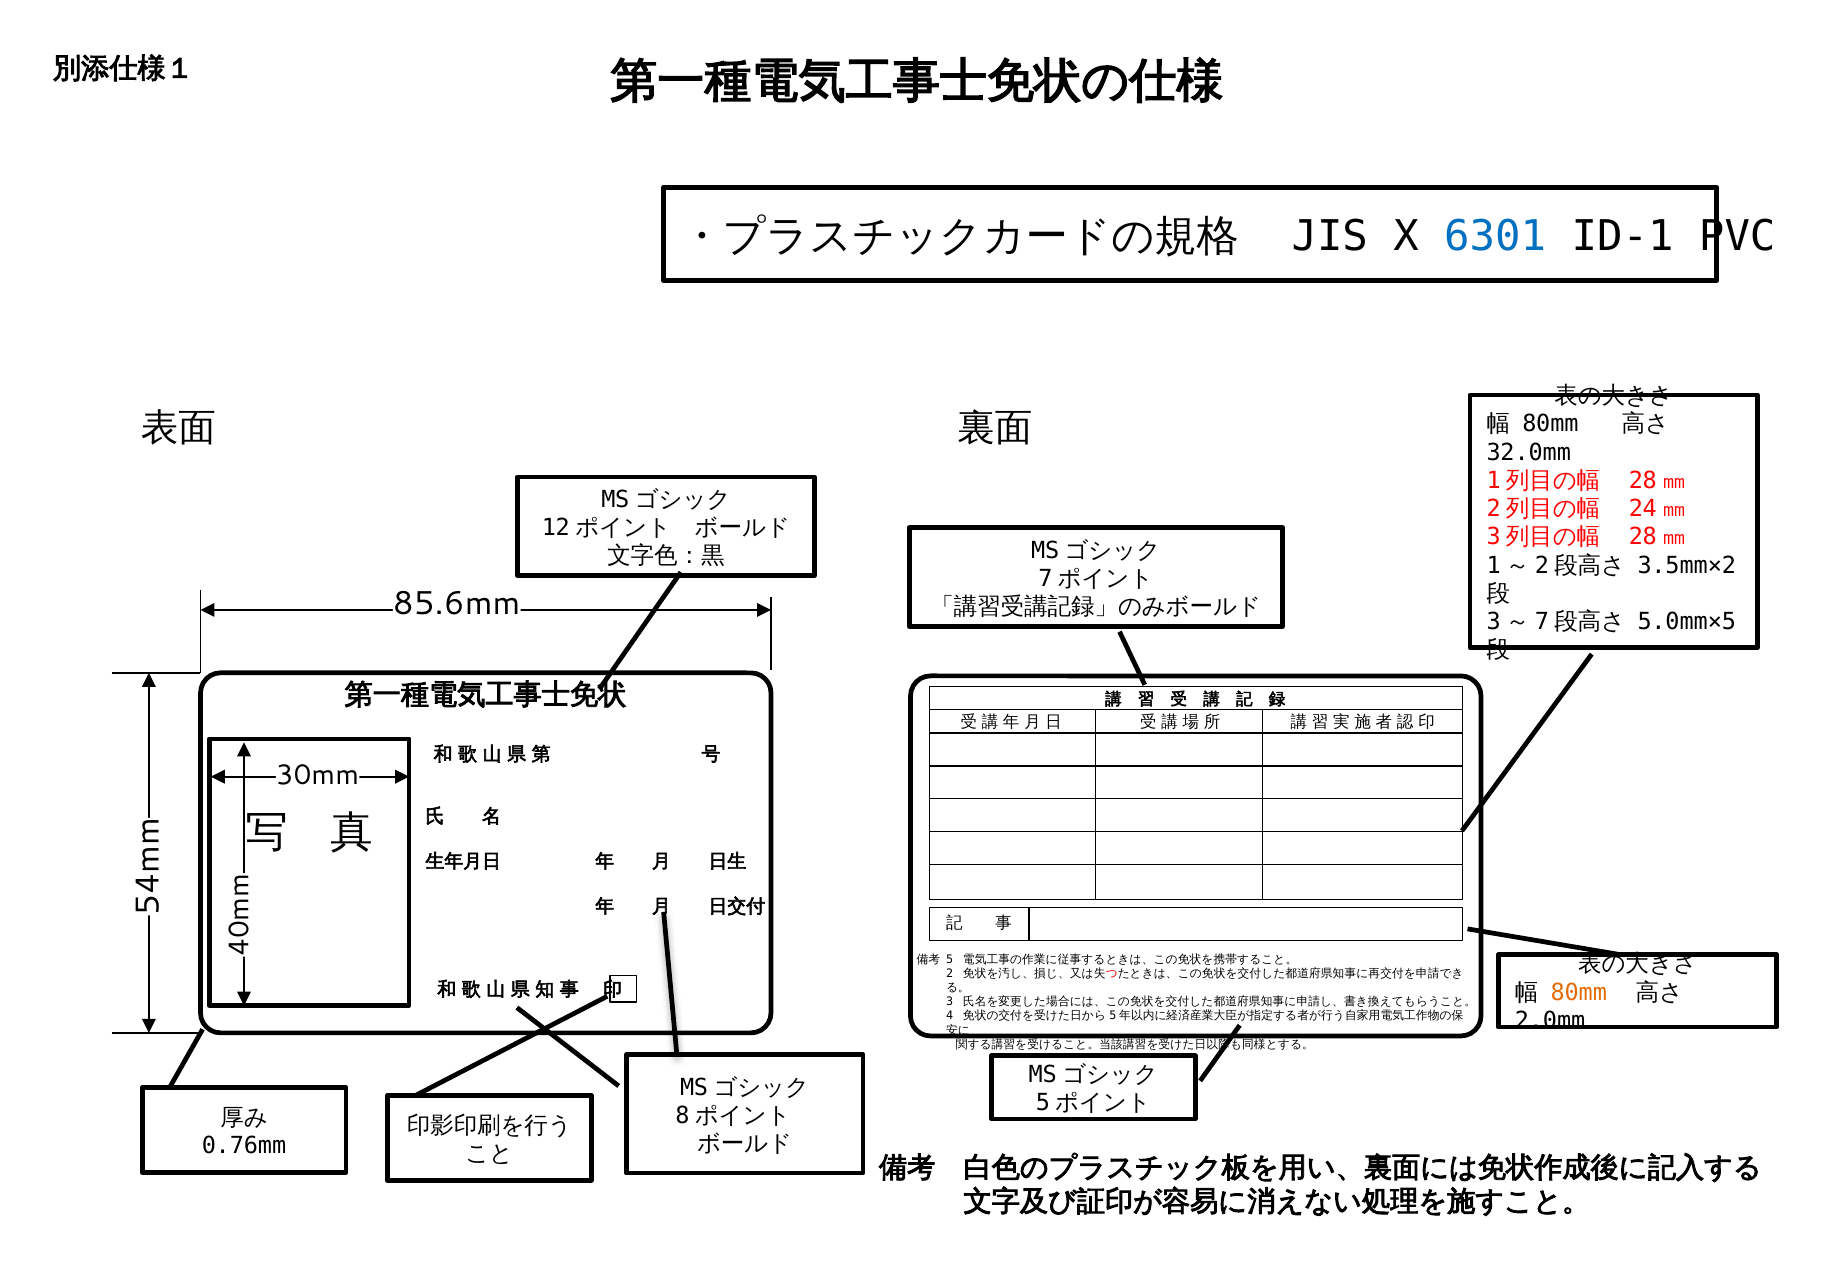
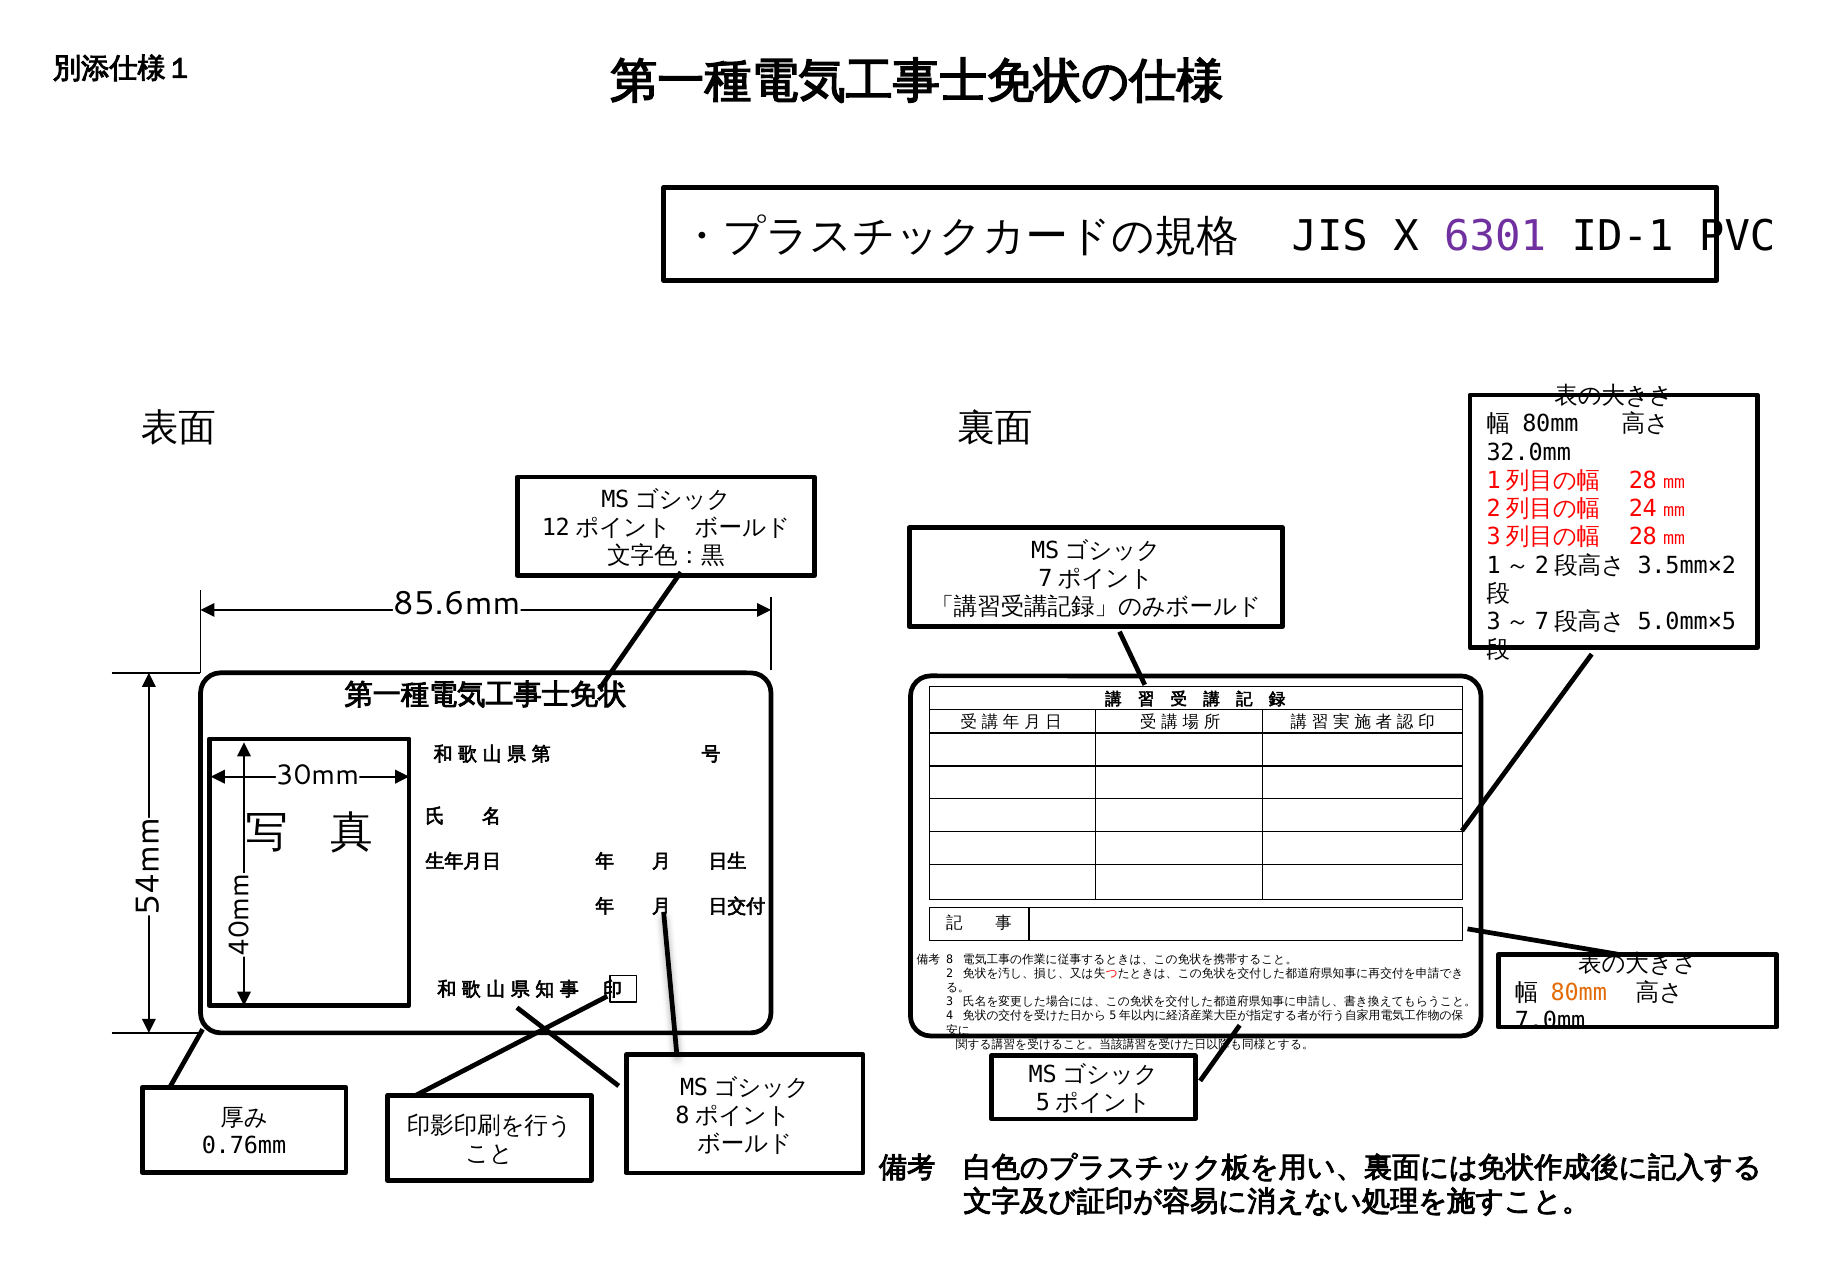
6301 colour: blue -> purple (1495, 237)
5: 5 -> 8 (950, 960)
2.0mm: 2.0mm -> 7.0mm (1550, 1021)
